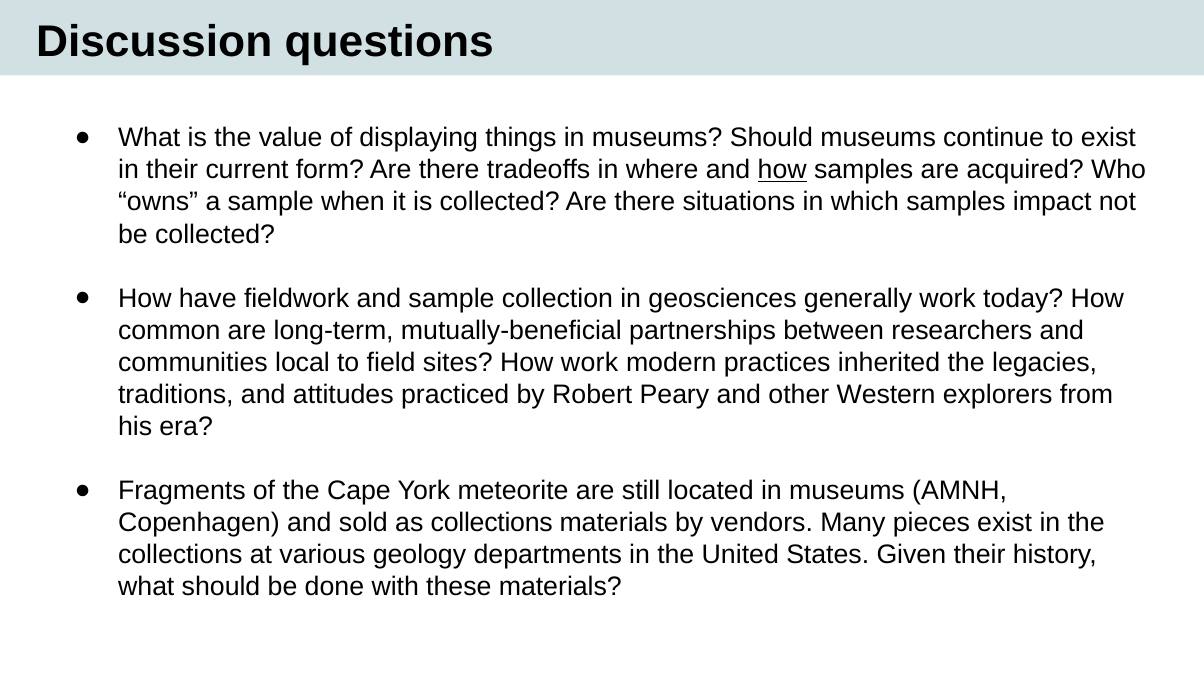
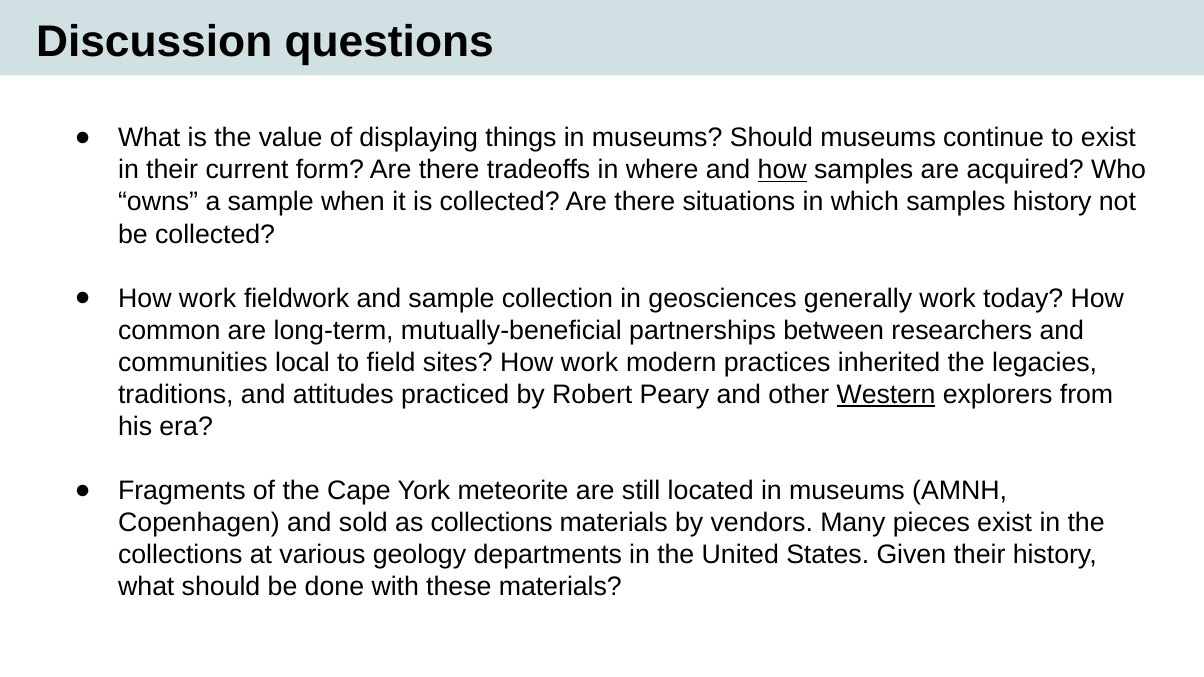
samples impact: impact -> history (1052, 202)
have: have -> work (208, 299)
Western underline: none -> present (886, 395)
